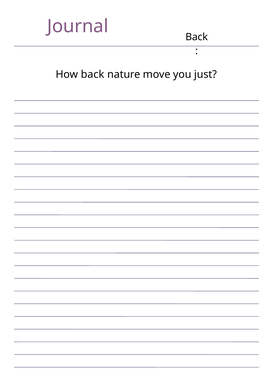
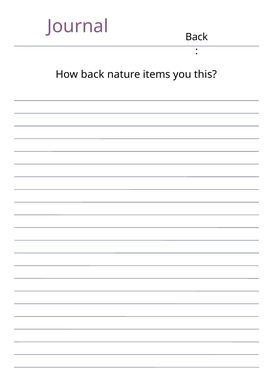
move: move -> items (157, 74)
just: just -> this (206, 74)
